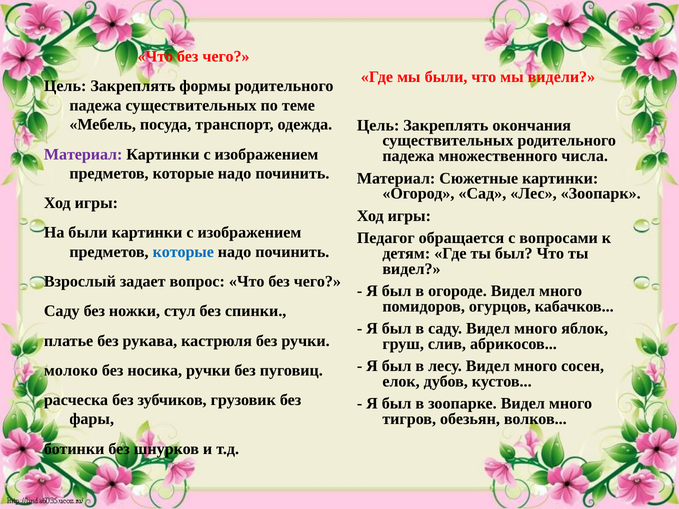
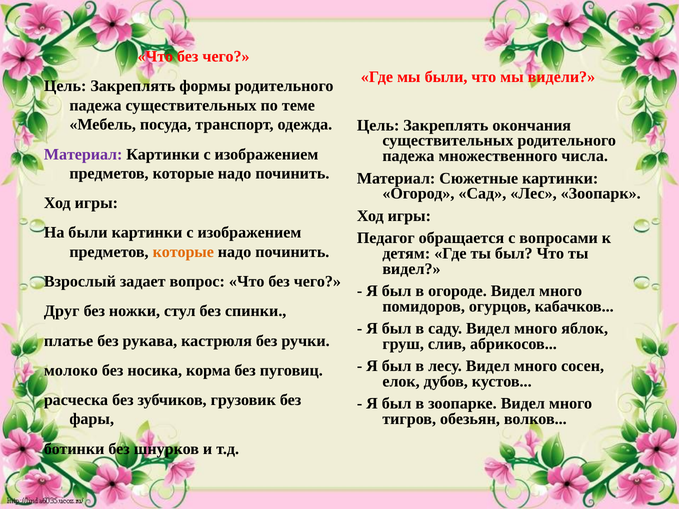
которые colour: blue -> orange (183, 252)
Саду: Саду -> Друг (62, 311)
носика ручки: ручки -> корма (208, 371)
